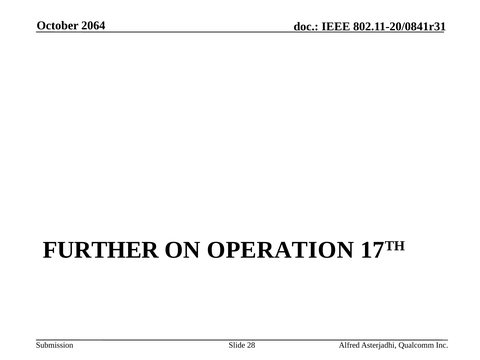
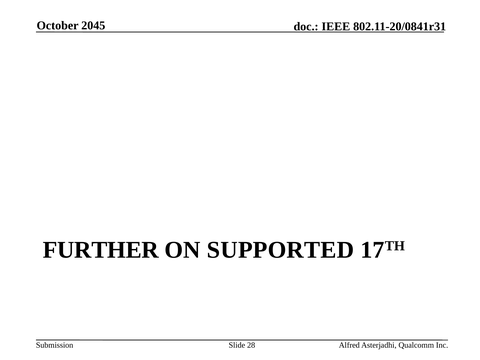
2064: 2064 -> 2045 (93, 25)
OPERATION: OPERATION -> SUPPORTED (280, 250)
